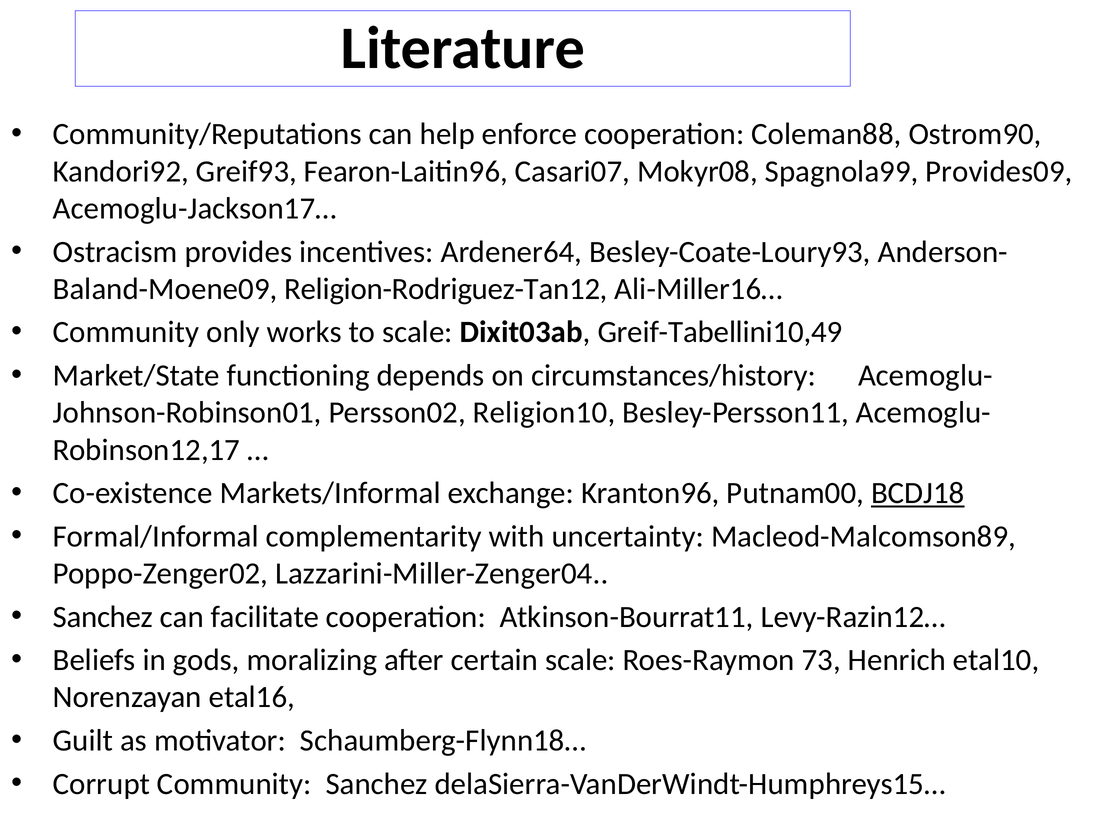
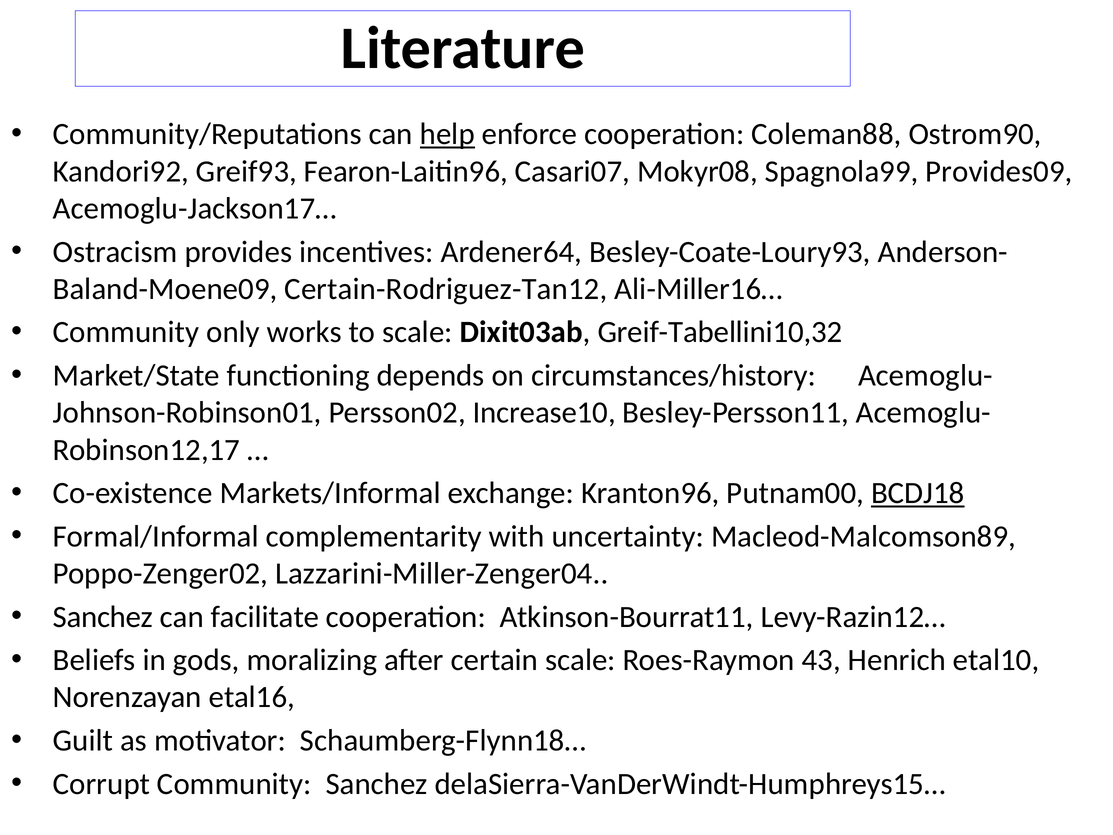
help underline: none -> present (447, 134)
Religion-Rodriguez-Tan12: Religion-Rodriguez-Tan12 -> Certain-Rodriguez-Tan12 (446, 289)
Greif-Tabellini10,49: Greif-Tabellini10,49 -> Greif-Tabellini10,32 (720, 332)
Religion10: Religion10 -> Increase10 (544, 413)
73: 73 -> 43 (821, 660)
